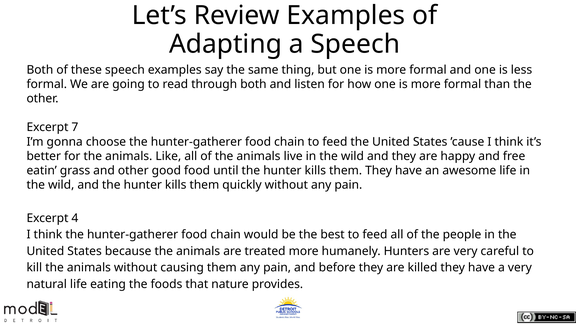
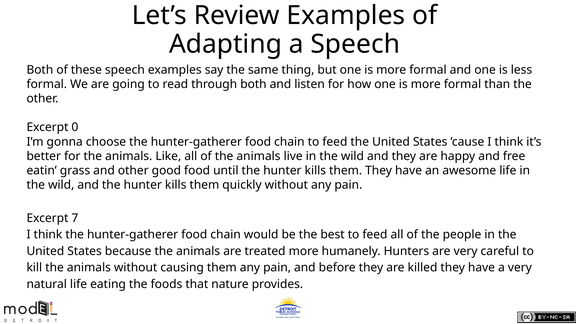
7: 7 -> 0 (75, 127)
4: 4 -> 7 (75, 218)
